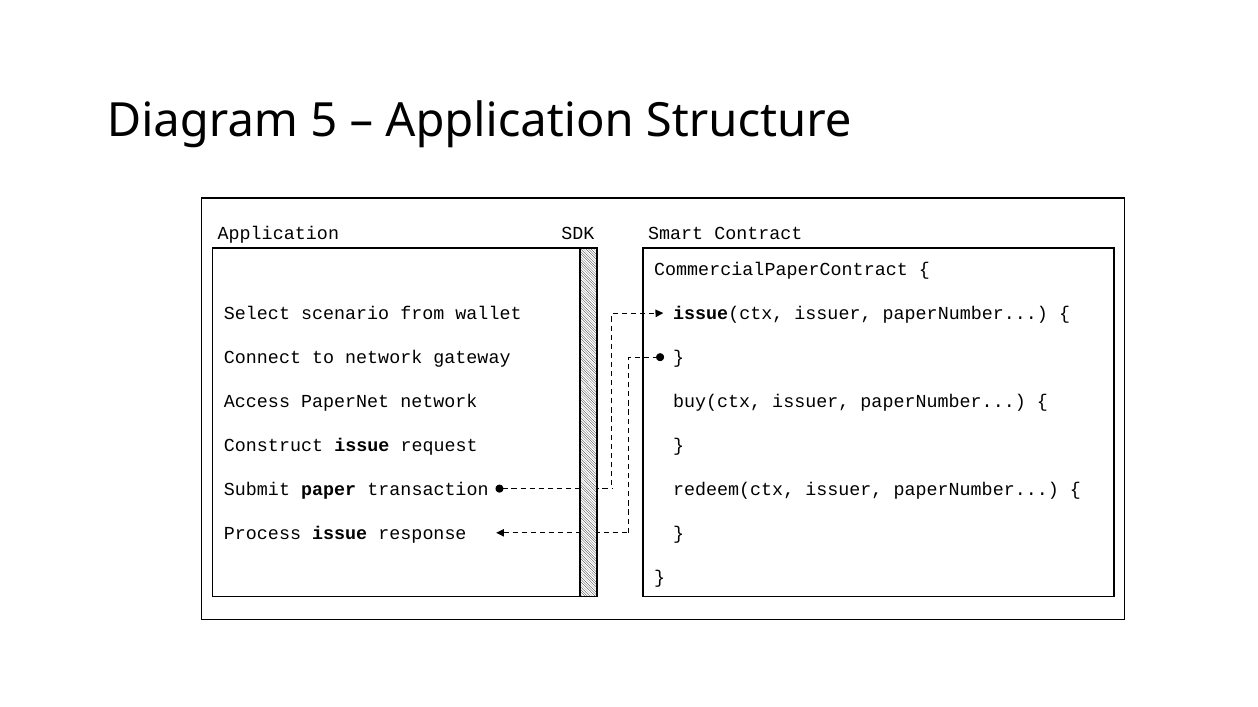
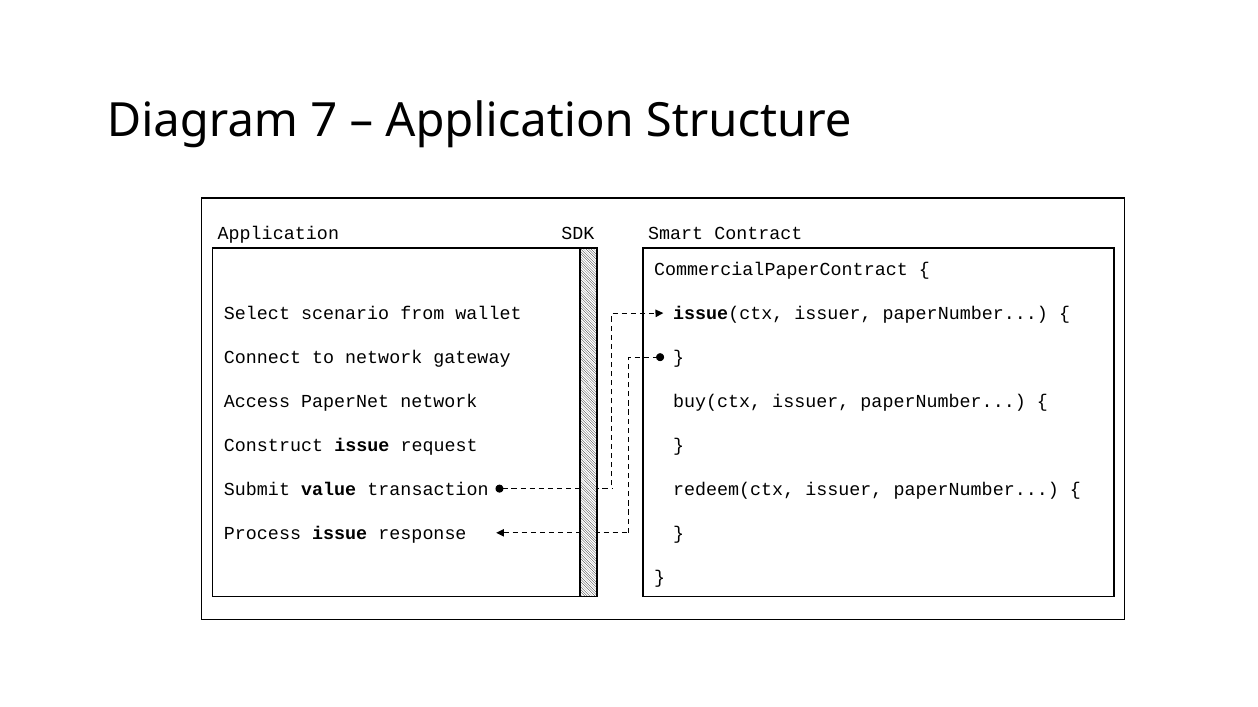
5: 5 -> 7 (324, 121)
paper: paper -> value (329, 490)
